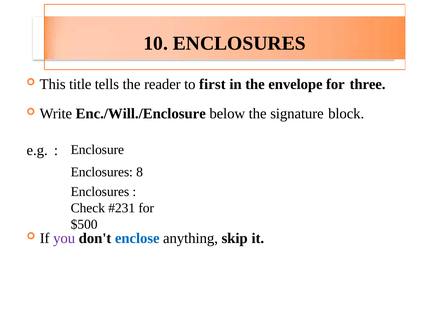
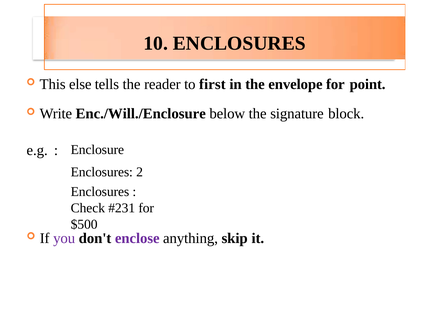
title: title -> else (80, 84)
three: three -> point (368, 84)
8: 8 -> 2 (140, 172)
enclose colour: blue -> purple (137, 238)
